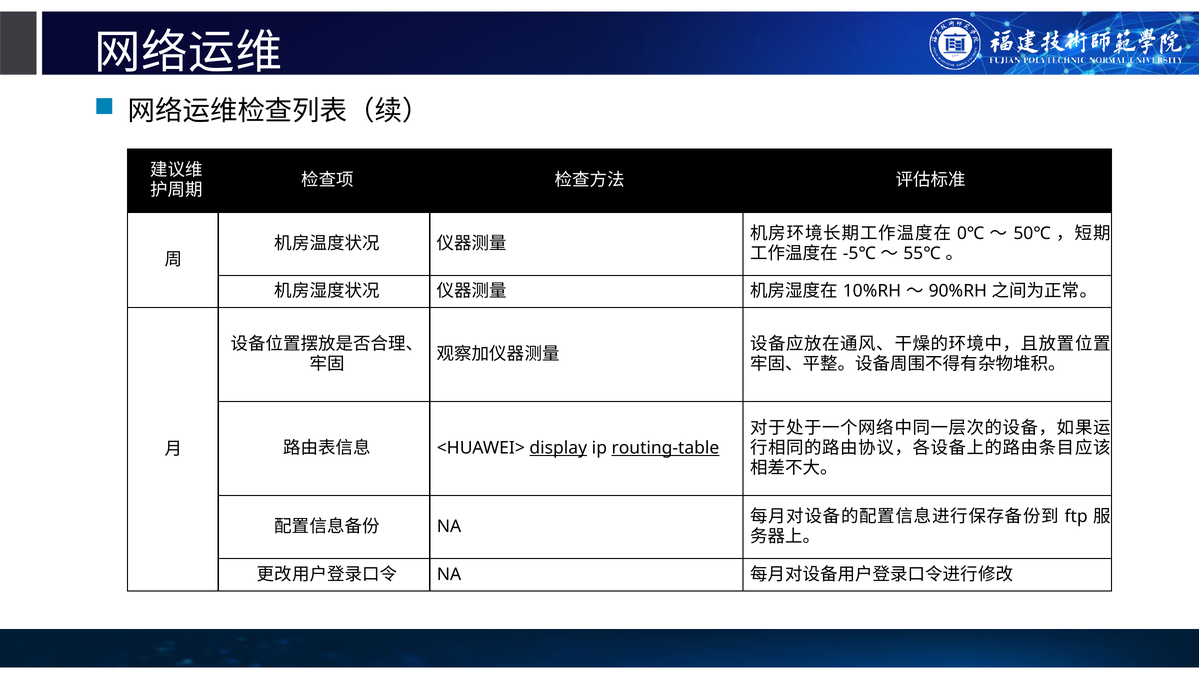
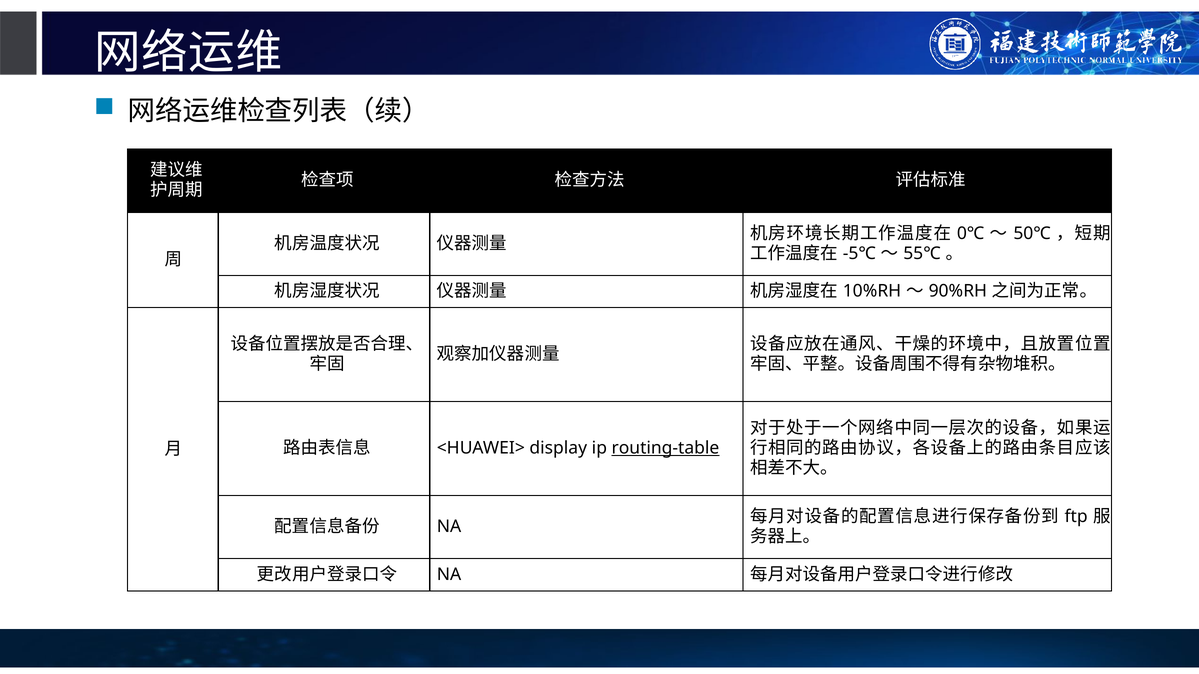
display underline: present -> none (558, 448)
